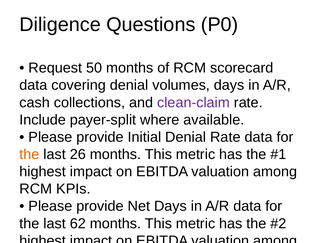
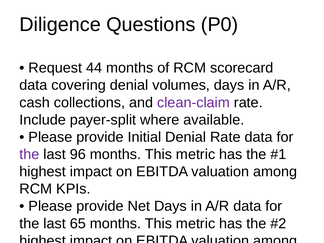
50: 50 -> 44 (94, 68)
the colour: orange -> purple (29, 154)
26: 26 -> 96 (78, 154)
62: 62 -> 65 (78, 224)
